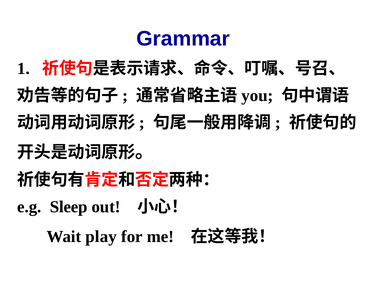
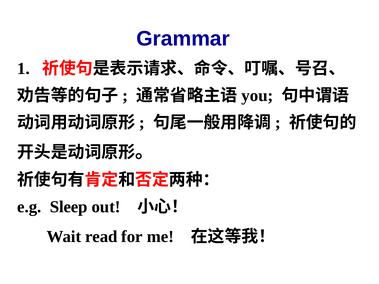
play: play -> read (101, 237)
